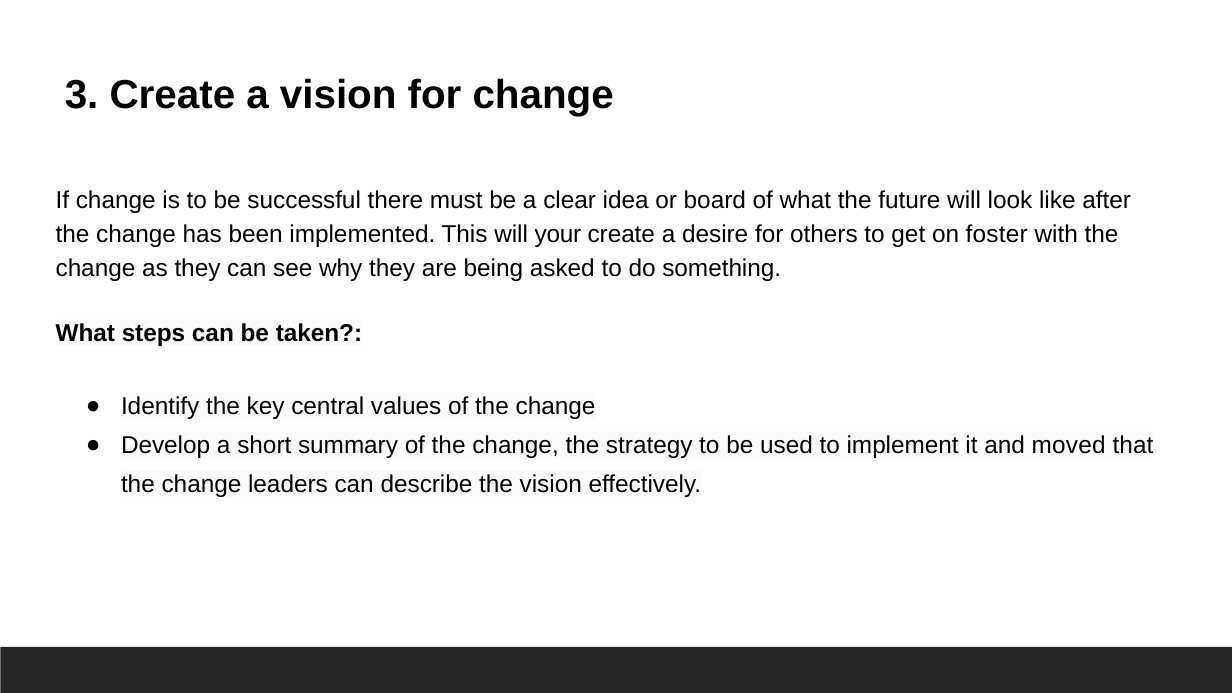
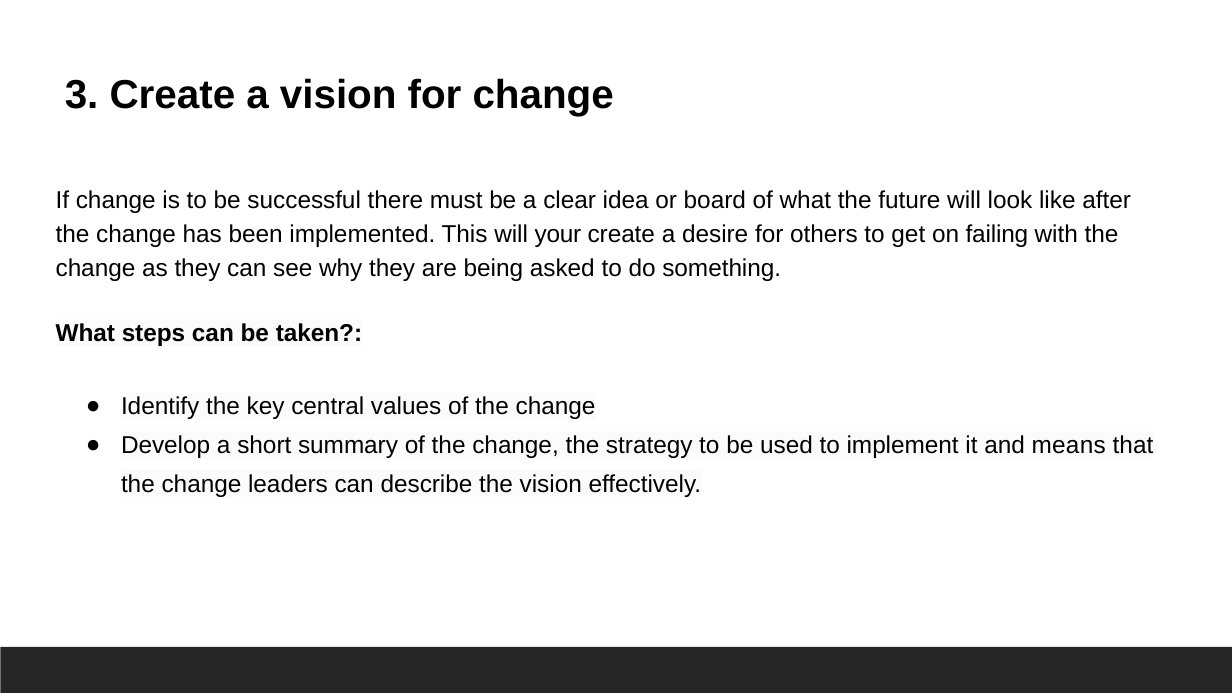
foster: foster -> failing (997, 234)
moved: moved -> means (1069, 445)
